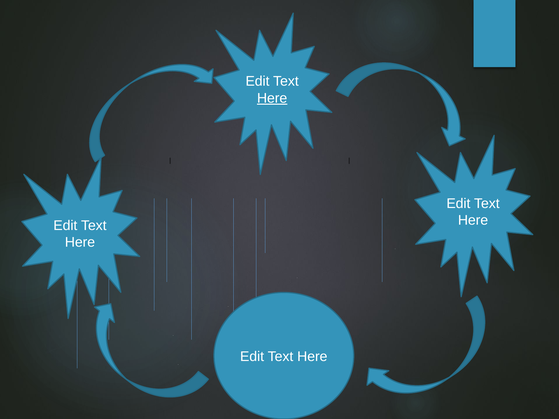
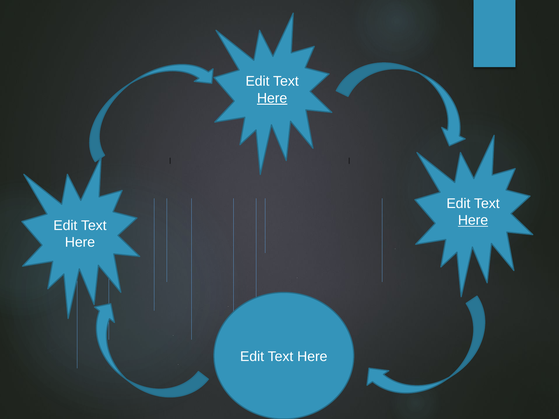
Here underline: none -> present (473, 220)
